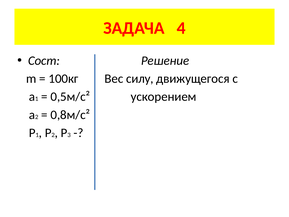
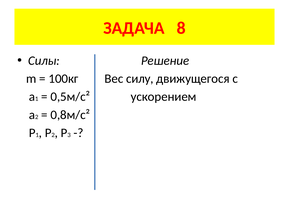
4: 4 -> 8 (181, 28)
Сост: Сост -> Силы (44, 61)
